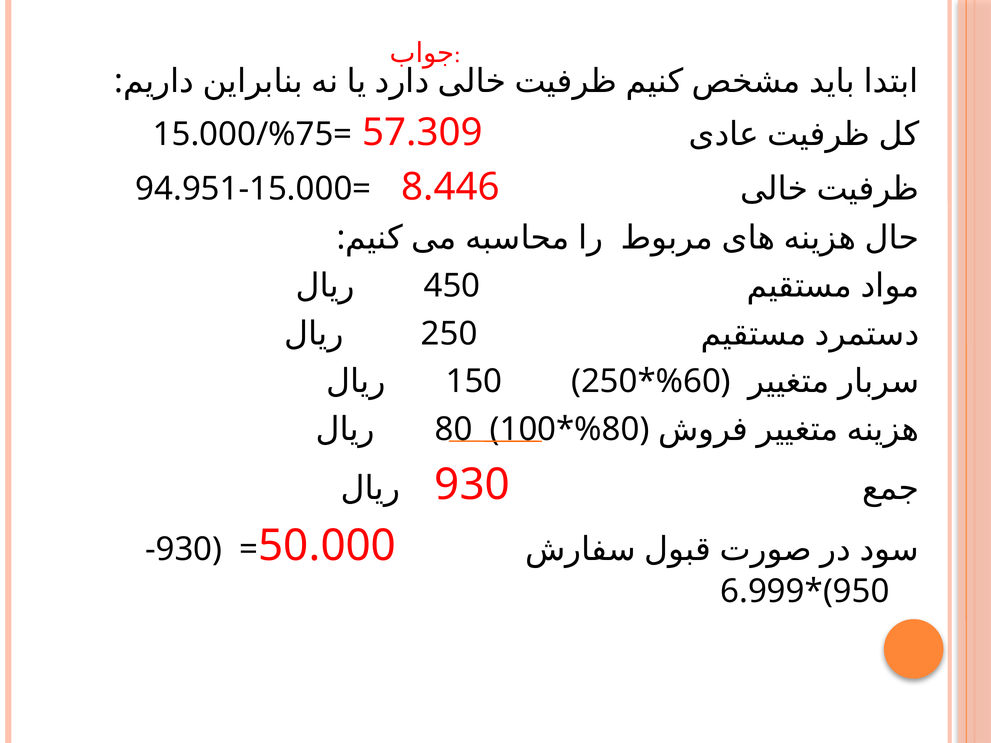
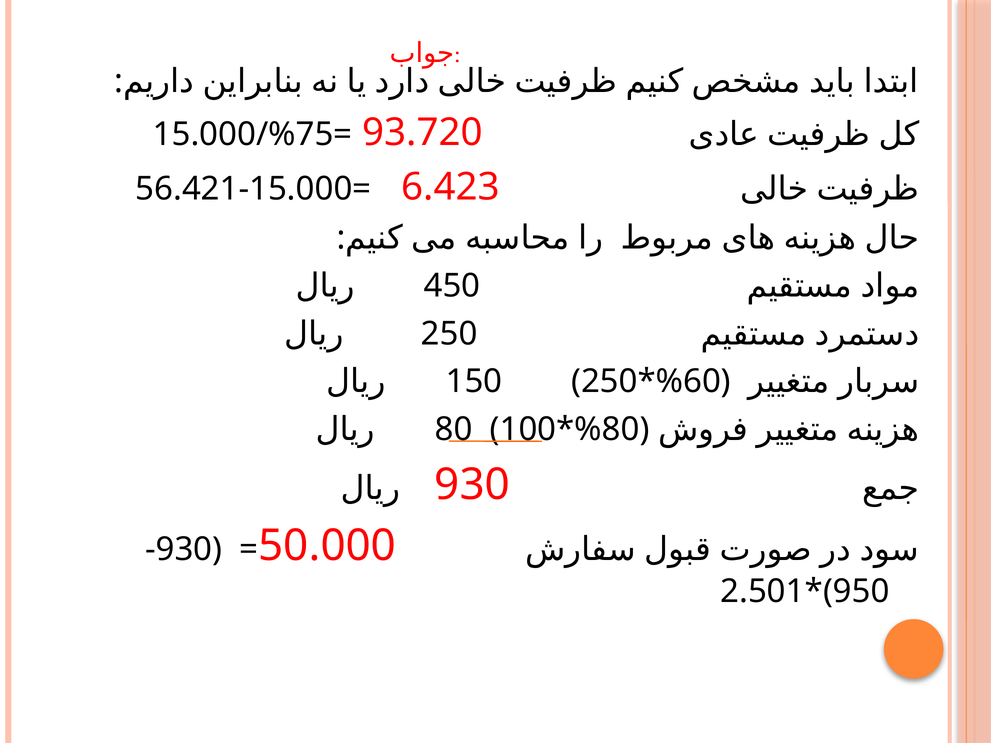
57.309: 57.309 -> 93.720 (422, 133)
8.446: 8.446 -> 6.423 (450, 187)
94.951: 94.951 -> 56.421 (187, 189)
6.999: 6.999 -> 2.501 (763, 592)
